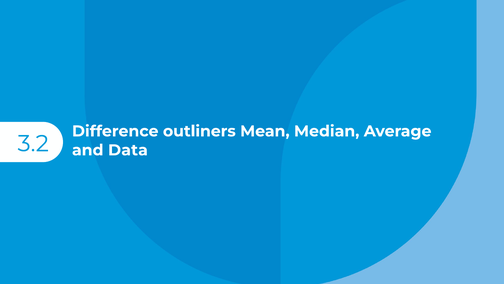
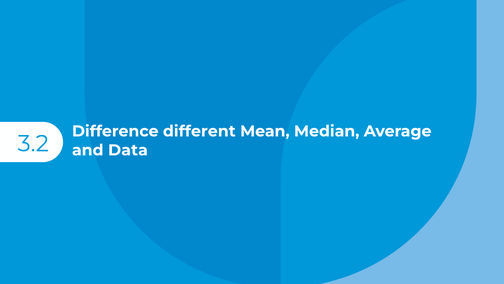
outliners: outliners -> different (199, 131)
